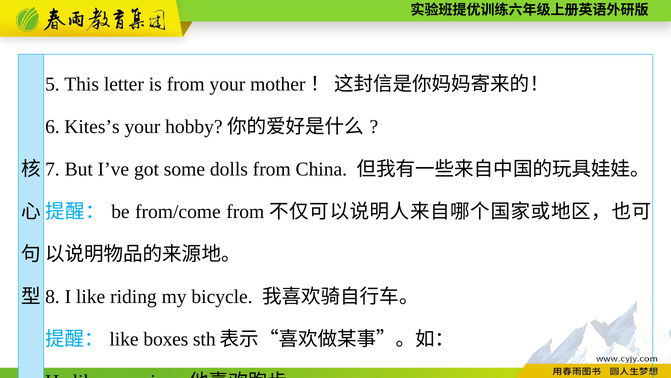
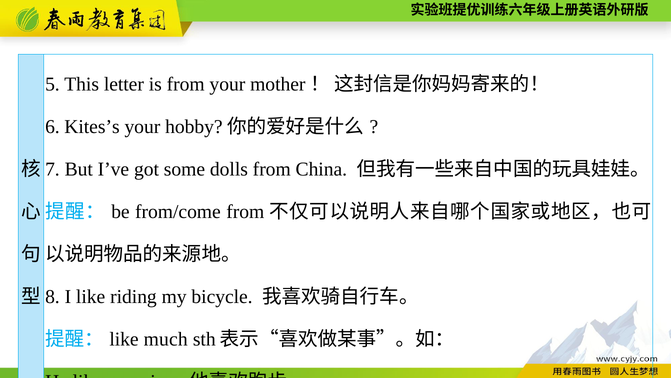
boxes: boxes -> much (166, 339)
